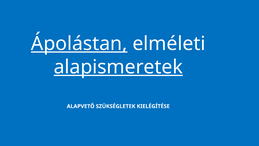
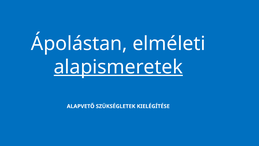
Ápolástan underline: present -> none (79, 44)
